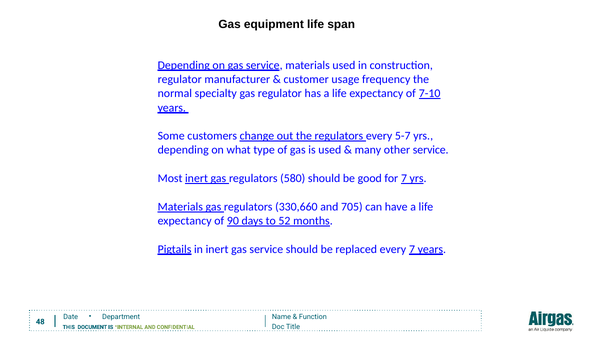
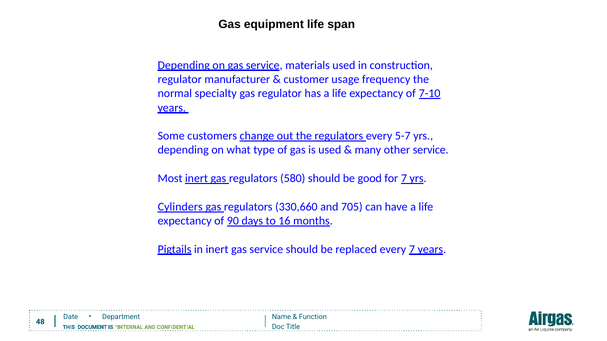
Materials: Materials -> Cylinders (180, 207)
52: 52 -> 16 (284, 221)
